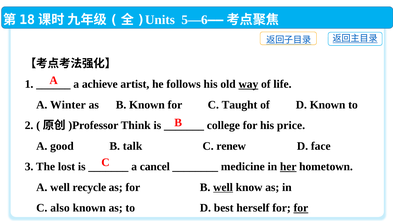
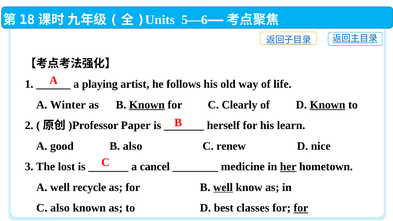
achieve: achieve -> playing (100, 84)
way underline: present -> none (248, 84)
Known underline: none -> present (147, 105)
Taught: Taught -> Clearly (240, 105)
Known underline: none -> present (328, 105)
Think: Think -> Paper (136, 125)
college: college -> herself (223, 125)
price: price -> learn (291, 125)
B talk: talk -> also (133, 146)
face: face -> nice (321, 146)
herself: herself -> classes (253, 208)
